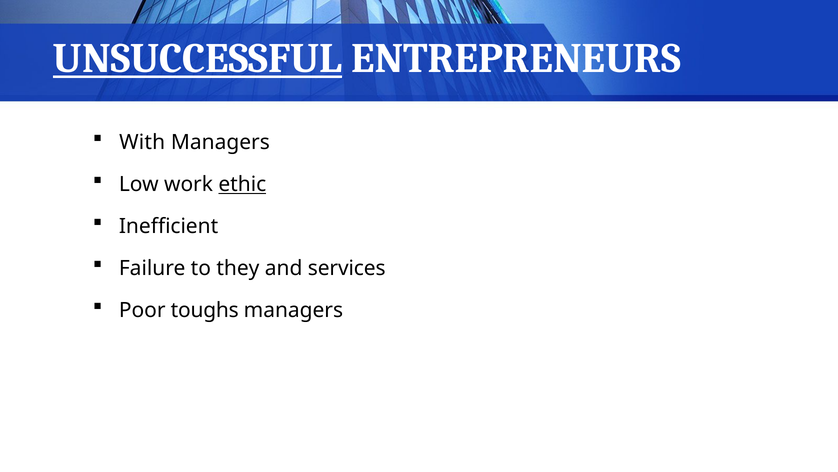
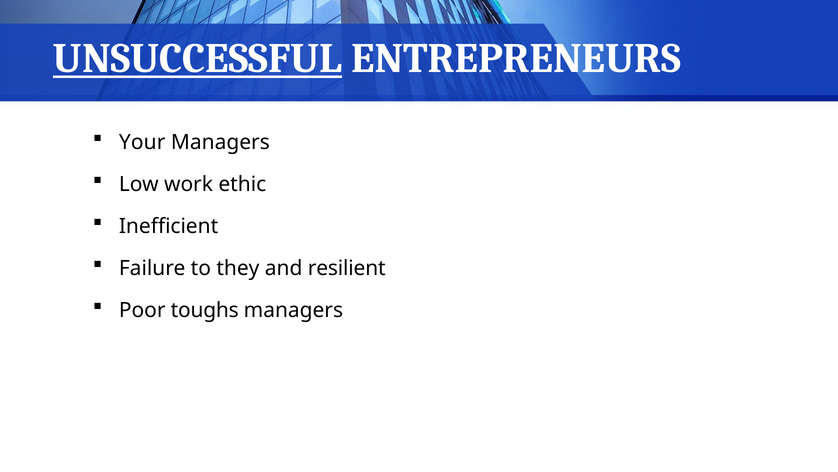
With: With -> Your (142, 142)
ethic underline: present -> none (242, 184)
services: services -> resilient (347, 268)
